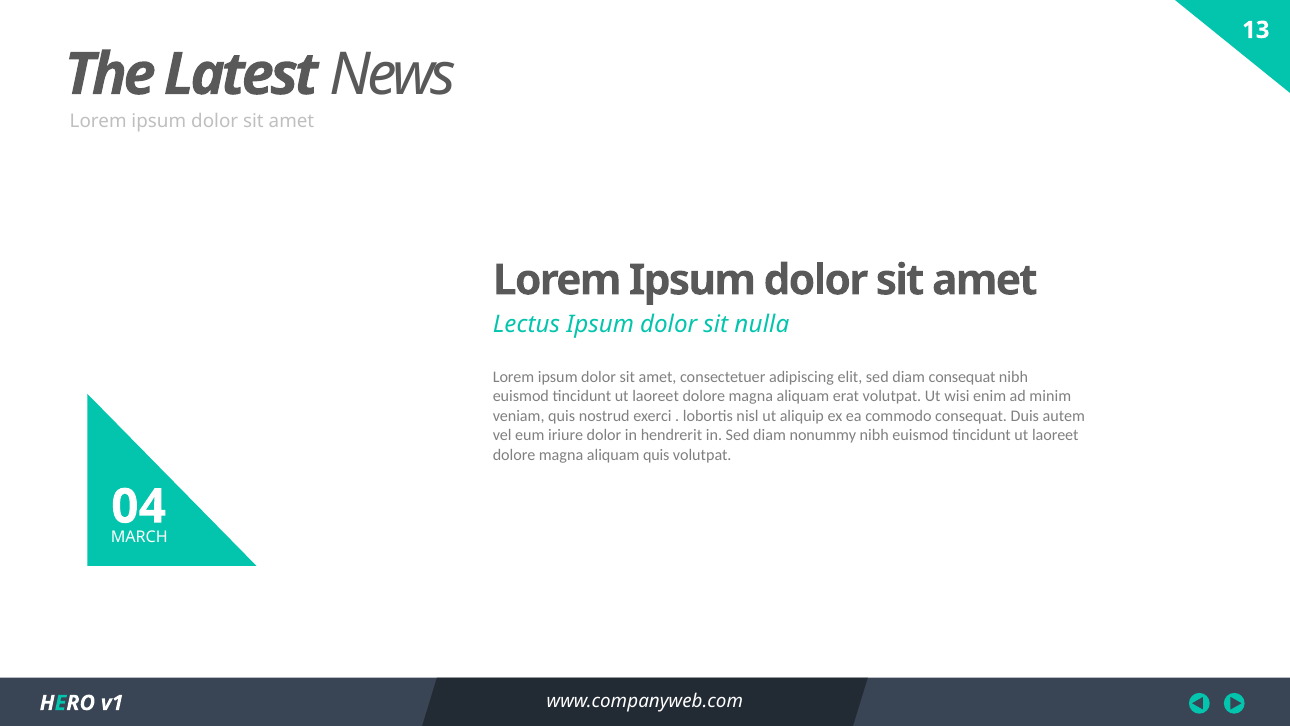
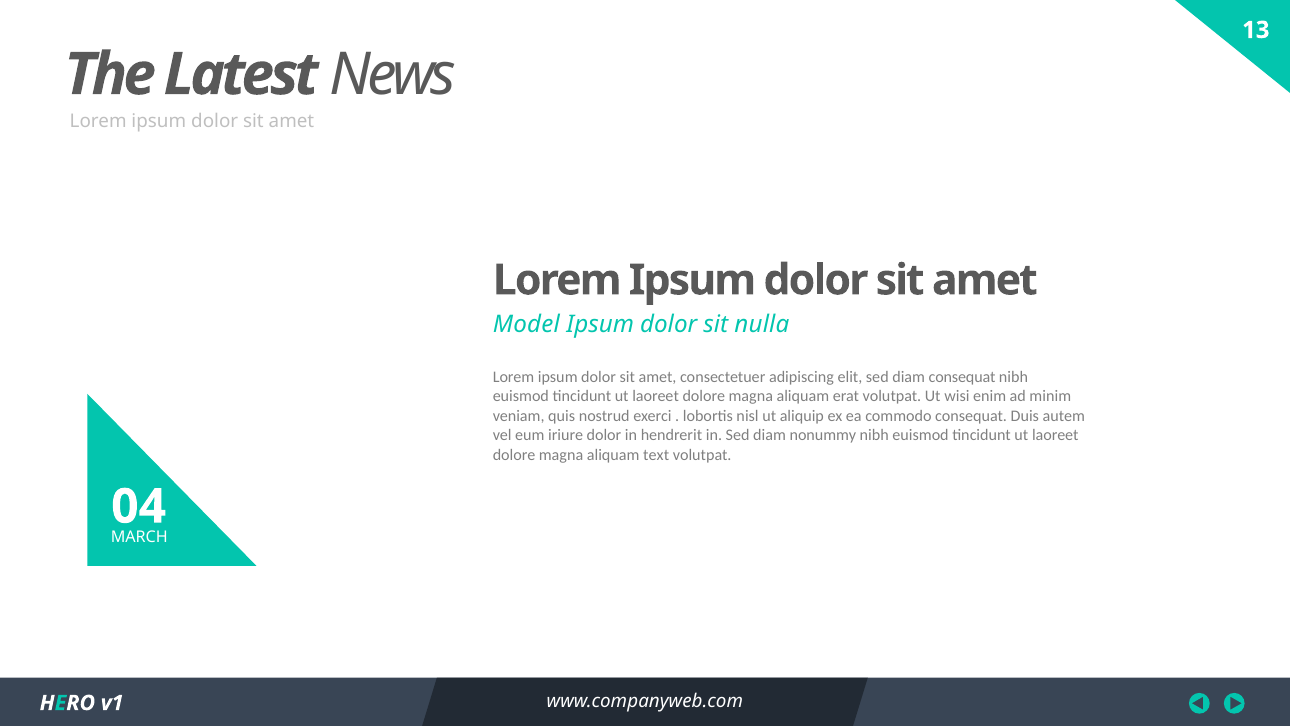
Lectus: Lectus -> Model (526, 325)
aliquam quis: quis -> text (656, 454)
